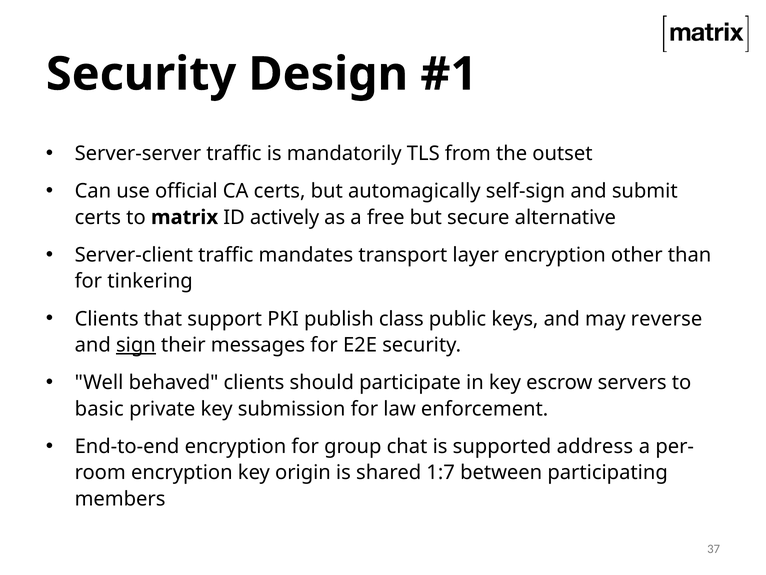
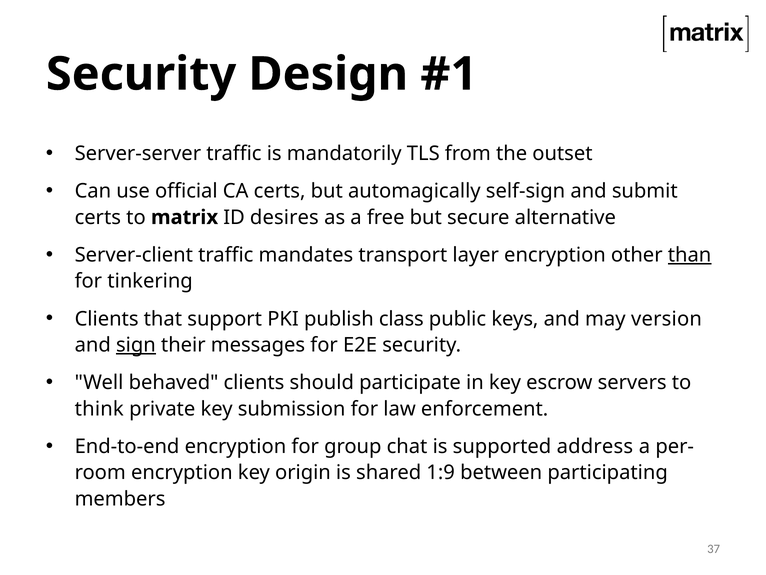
actively: actively -> desires (284, 217)
than underline: none -> present (690, 255)
reverse: reverse -> version (667, 319)
basic: basic -> think (99, 409)
1:7: 1:7 -> 1:9 (441, 472)
